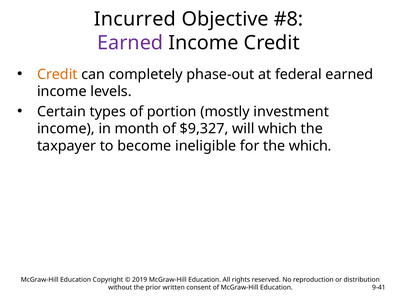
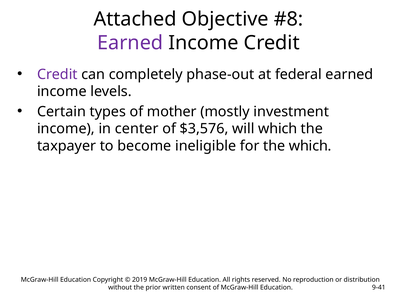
Incurred: Incurred -> Attached (135, 19)
Credit colour: orange -> purple (57, 74)
portion: portion -> mother (172, 112)
month: month -> center (137, 129)
$9,327: $9,327 -> $3,576 (204, 129)
